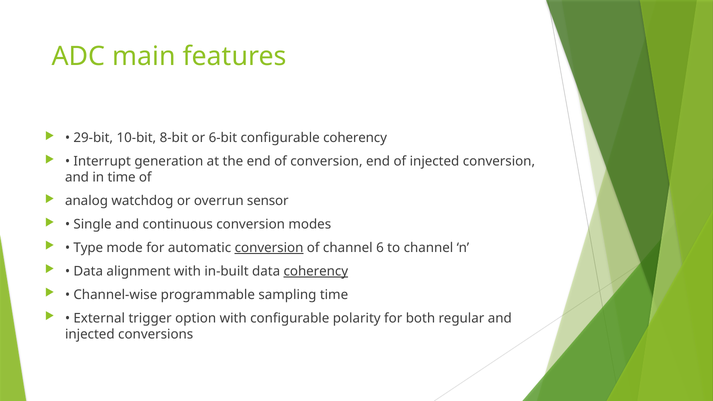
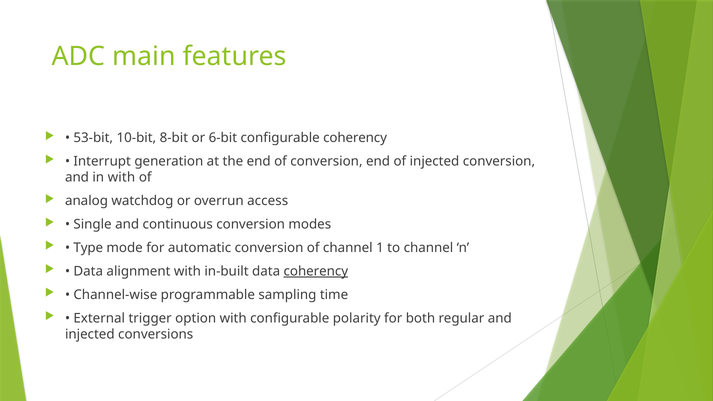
29-bit: 29-bit -> 53-bit (93, 138)
in time: time -> with (121, 178)
sensor: sensor -> access (268, 201)
conversion underline: present -> none (269, 248)
6: 6 -> 1 (380, 248)
